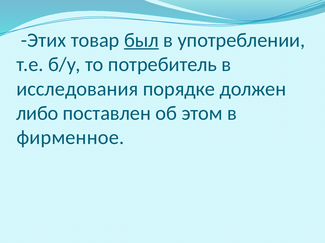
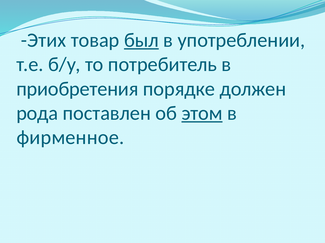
исследования: исследования -> приобретения (77, 89)
либо: либо -> рода (37, 114)
этом underline: none -> present (202, 114)
